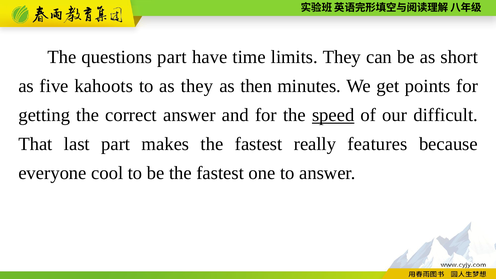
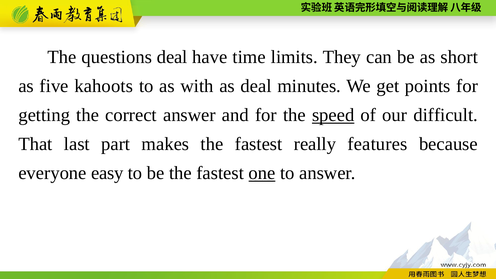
questions part: part -> deal (172, 57)
as they: they -> with (197, 86)
as then: then -> deal (256, 86)
cool: cool -> easy (107, 173)
one underline: none -> present (262, 173)
